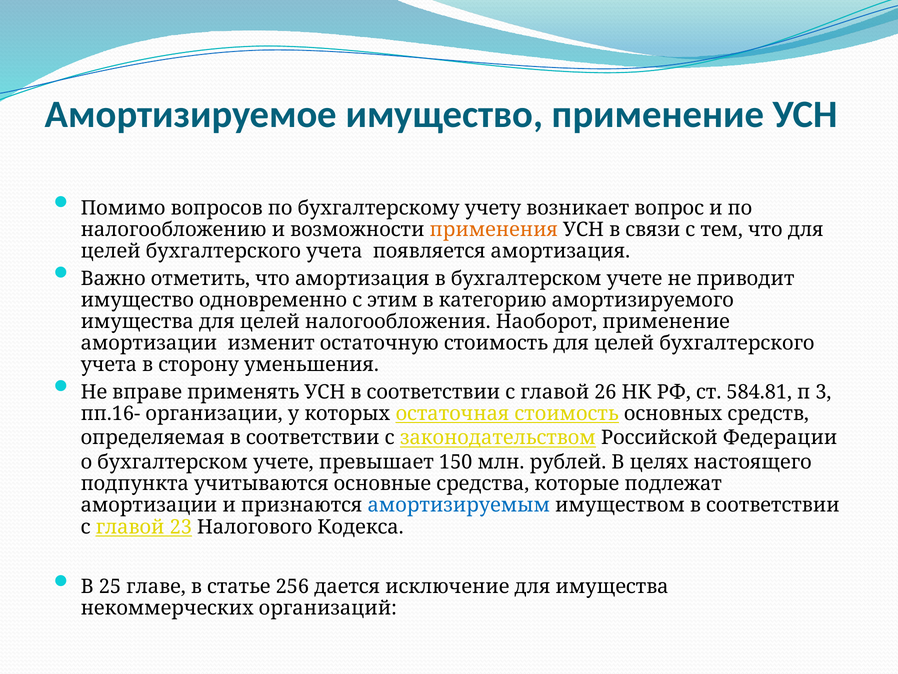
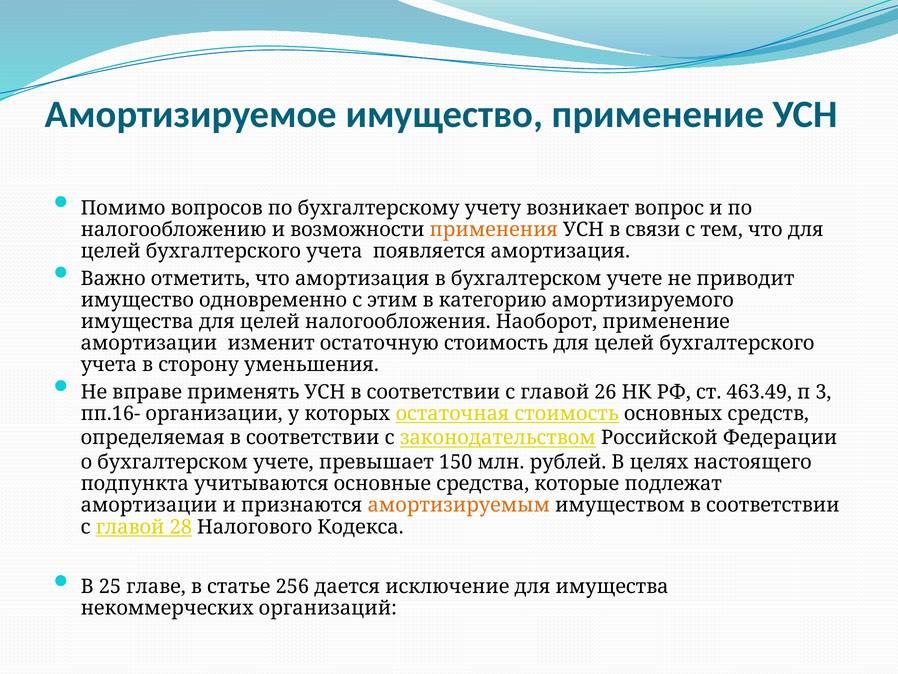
584.81: 584.81 -> 463.49 (759, 392)
амортизируемым colour: blue -> orange (459, 505)
23: 23 -> 28 (181, 527)
